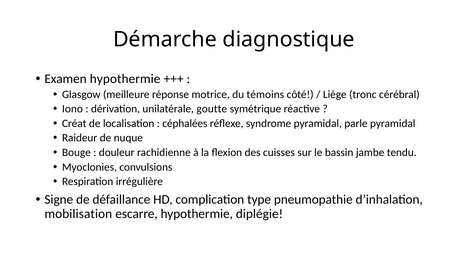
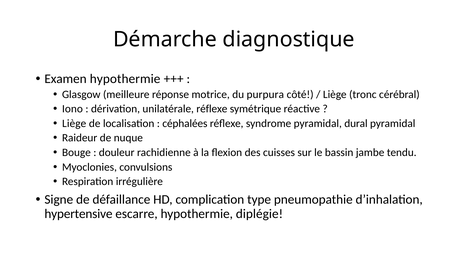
témoins: témoins -> purpura (265, 94)
unilatérale goutte: goutte -> réflexe (212, 109)
Créat: Créat -> Liège (74, 124)
parle: parle -> dural (356, 124)
mobilisation: mobilisation -> hypertensive (78, 214)
